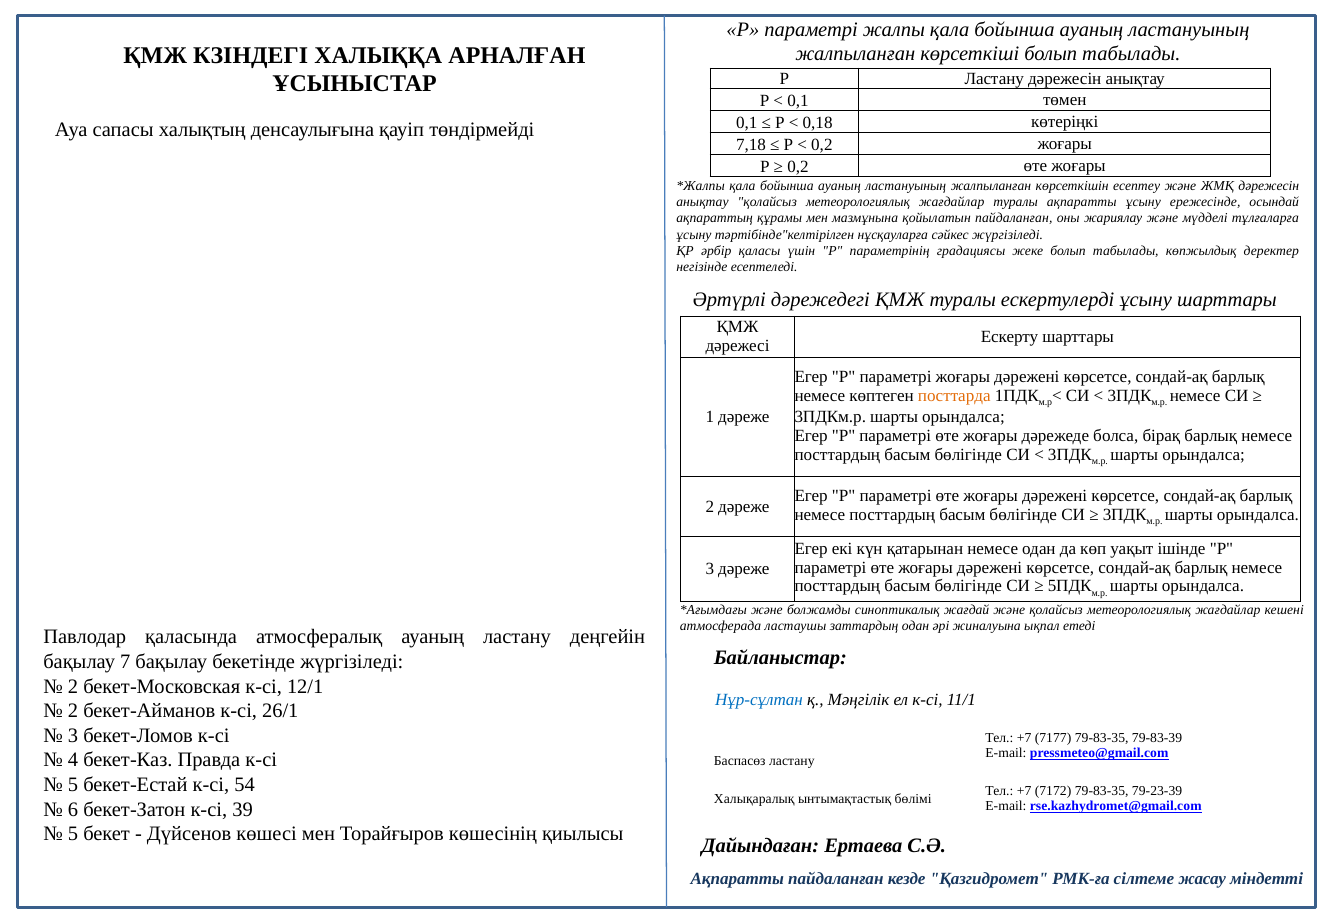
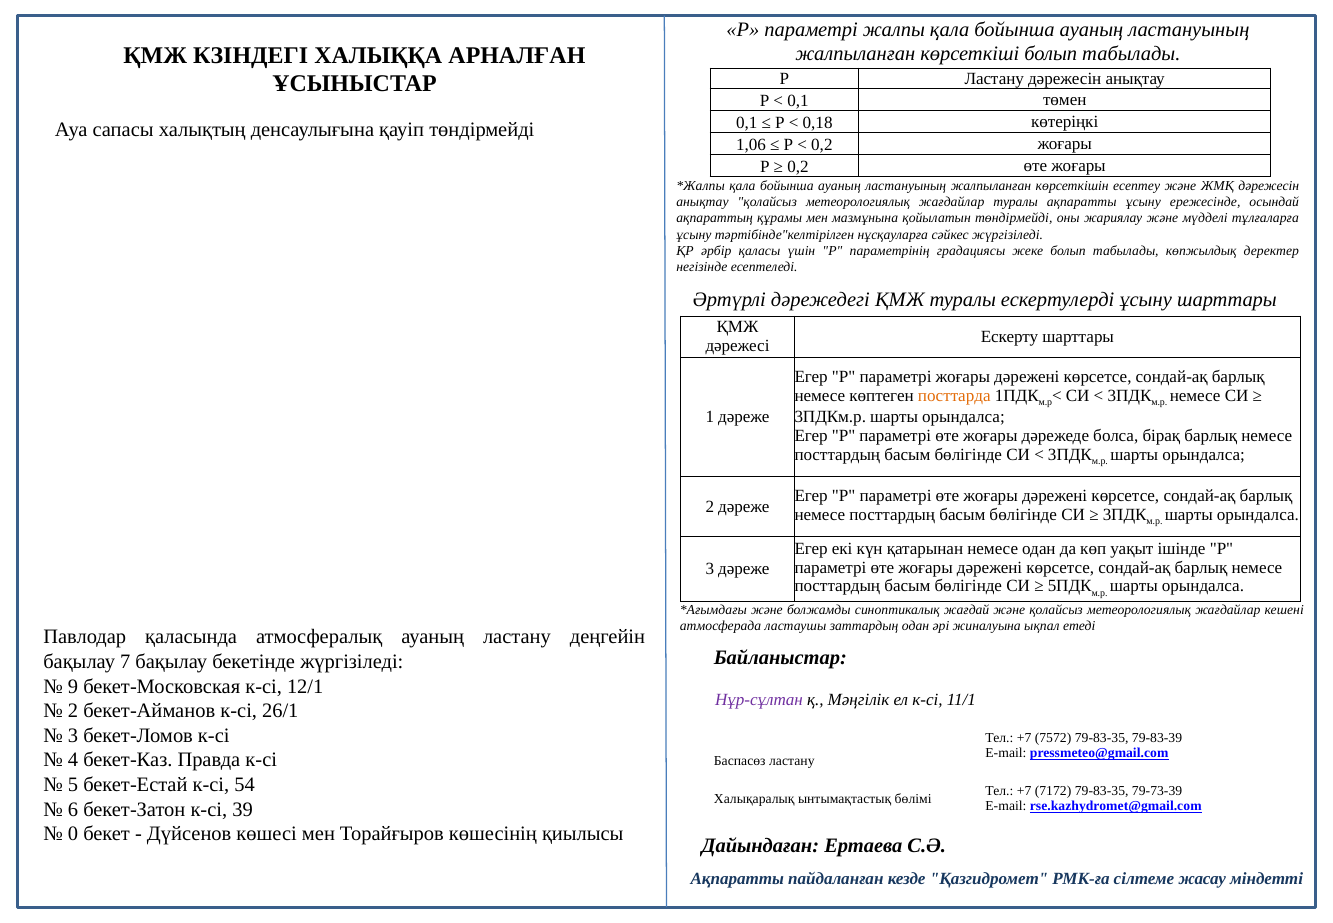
7,18: 7,18 -> 1,06 (751, 144)
қойылатын пайдаланған: пайдаланған -> төндірмейді (1014, 218)
2: 2 -> 9 (73, 686)
Нұр-сұлтан colour: blue -> purple (759, 700)
7177: 7177 -> 7572 (1053, 738)
79-23-39: 79-23-39 -> 79-73-39 (1157, 791)
5: 5 -> 0 (73, 834)
